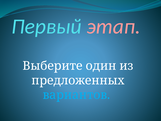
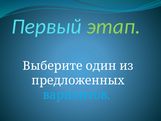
этап colour: pink -> light green (113, 26)
